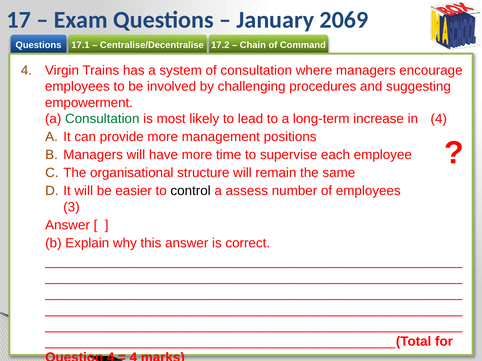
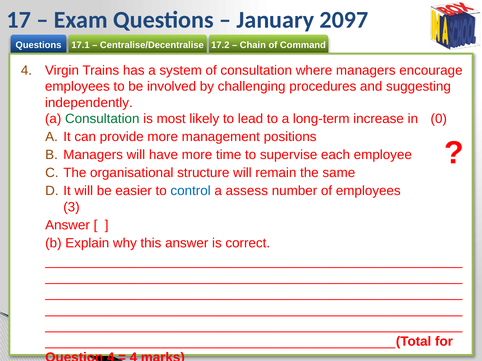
2069: 2069 -> 2097 (344, 20)
empowerment: empowerment -> independently (89, 103)
in 4: 4 -> 0 (439, 119)
control colour: black -> blue (191, 191)
